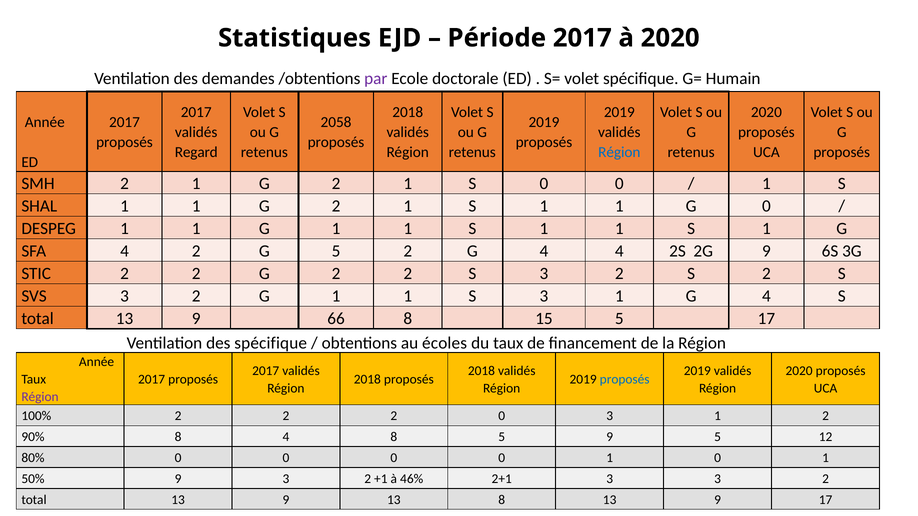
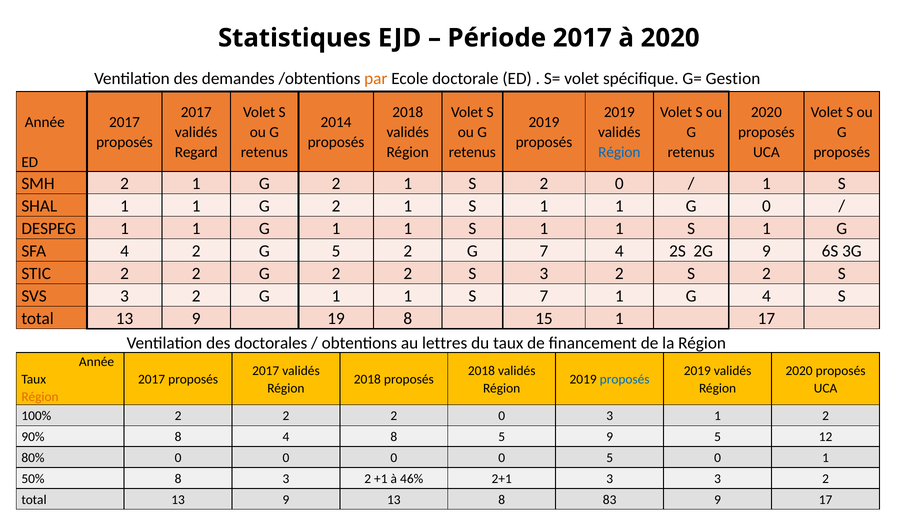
par colour: purple -> orange (376, 79)
Humain: Humain -> Gestion (733, 79)
2058: 2058 -> 2014 (336, 122)
1 S 0: 0 -> 2 (544, 184)
2 G 4: 4 -> 7 (544, 251)
1 S 3: 3 -> 7 (544, 296)
66: 66 -> 19 (336, 319)
15 5: 5 -> 1 (619, 319)
des spécifique: spécifique -> doctorales (271, 343)
écoles: écoles -> lettres (445, 343)
Région colour: purple -> orange (40, 397)
0 0 1: 1 -> 5 (610, 458)
50% 9: 9 -> 8 (178, 479)
8 13: 13 -> 83 (610, 500)
